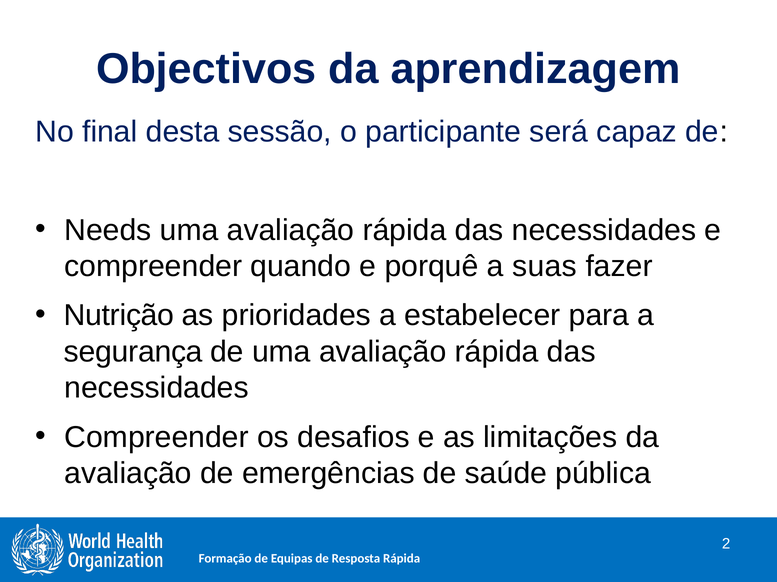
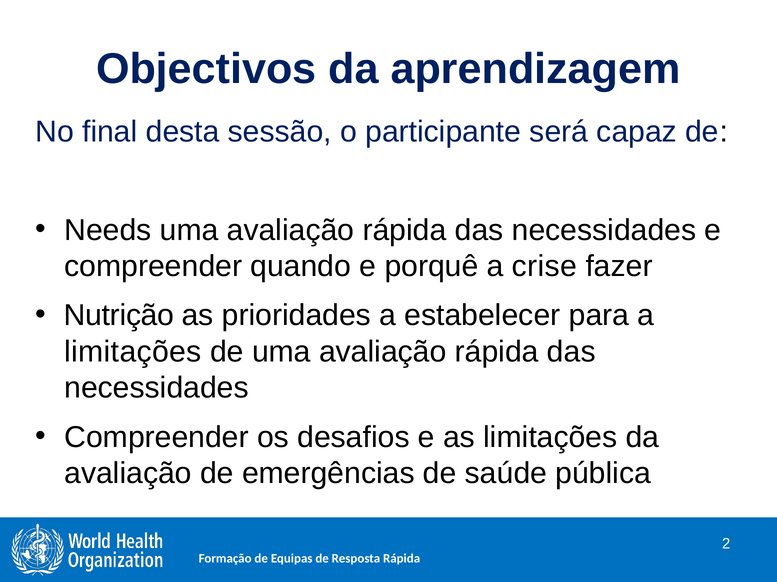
suas: suas -> crise (544, 267)
segurança: segurança -> limitações (133, 352)
